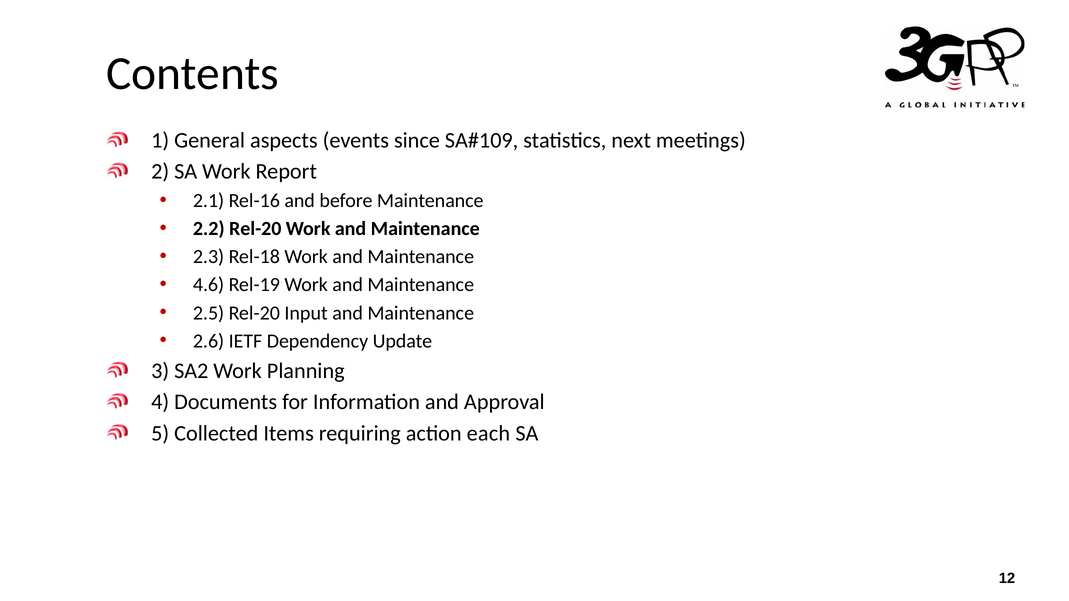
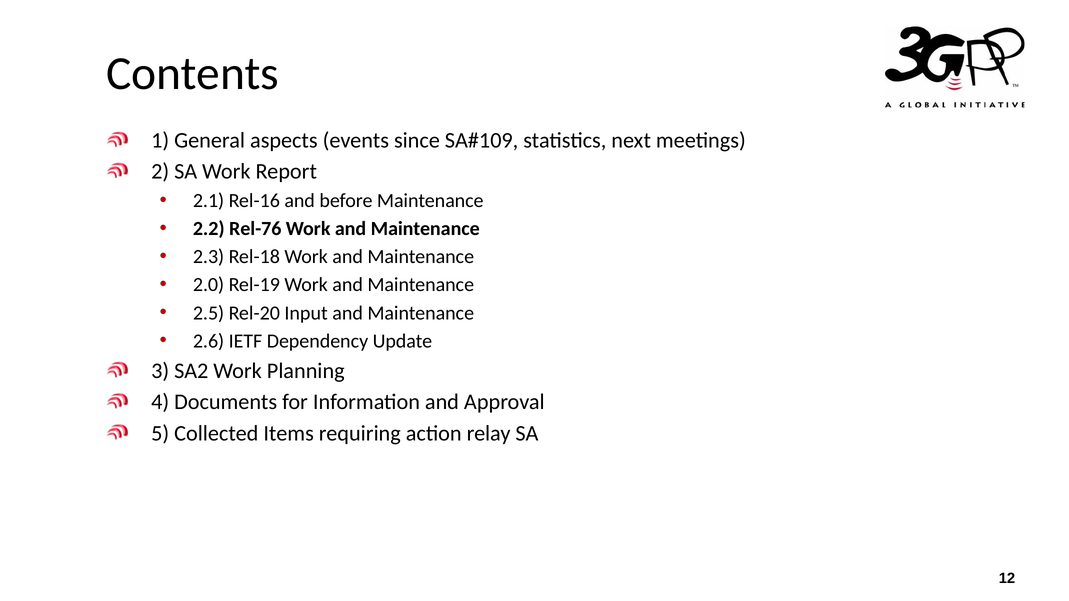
2.2 Rel-20: Rel-20 -> Rel-76 (255, 229)
4.6: 4.6 -> 2.0 (209, 285)
each: each -> relay (489, 433)
